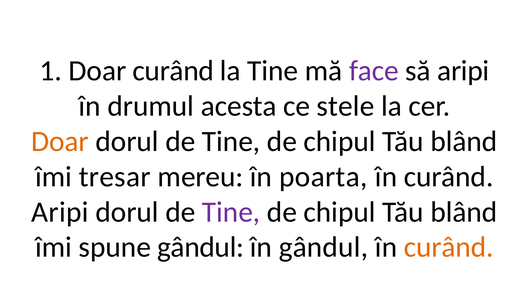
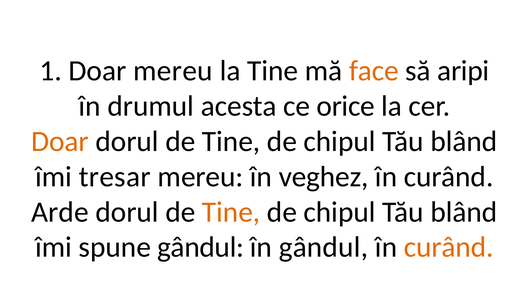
Doar curând: curând -> mereu (173, 71)
face colour: purple -> orange (374, 71)
stele: stele -> orice (346, 106)
poarta: poarta -> veghez (324, 176)
Aripi: Aripi -> Arde (60, 212)
Tine colour: purple -> orange (231, 212)
